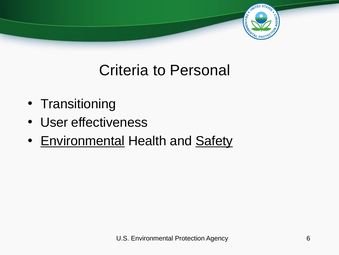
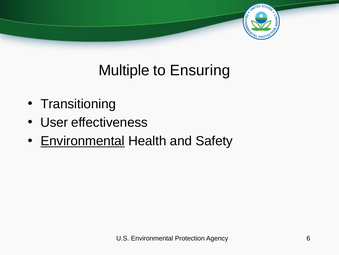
Criteria: Criteria -> Multiple (124, 70)
Personal: Personal -> Ensuring (200, 70)
Safety underline: present -> none (214, 141)
